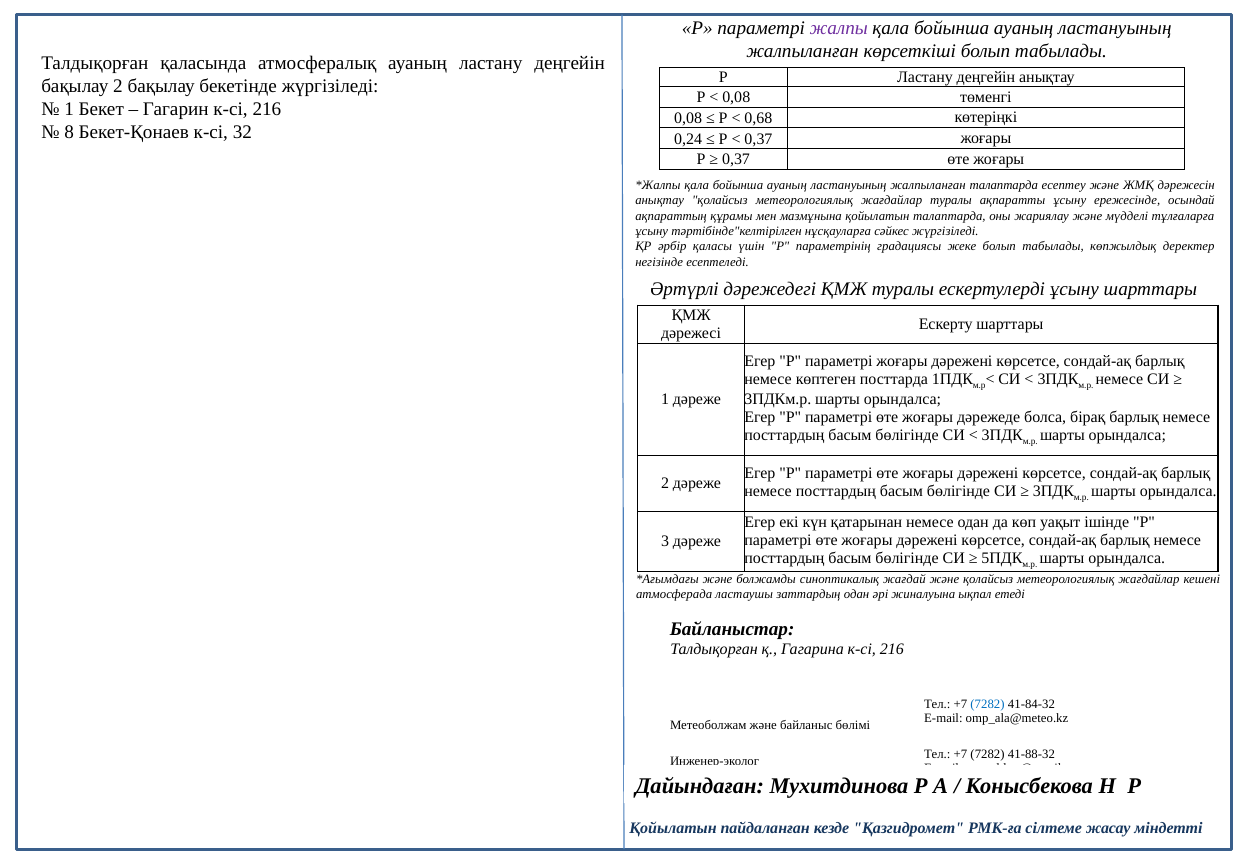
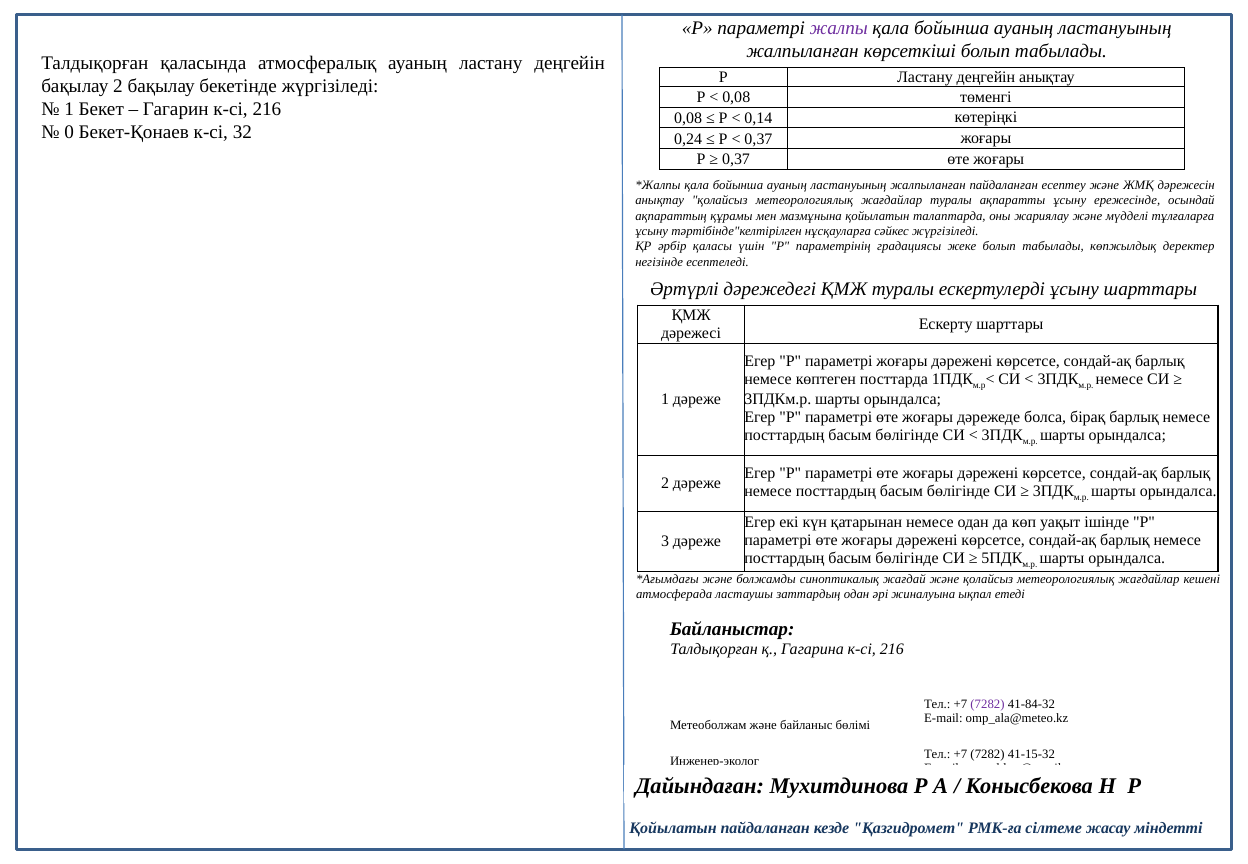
0,68: 0,68 -> 0,14 (758, 118)
8: 8 -> 0 (69, 133)
жалпыланған талаптарда: талаптарда -> пайдаланған (1004, 185)
7282 colour: blue -> purple (988, 704)
41-88-32: 41-88-32 -> 41-15-32 (1031, 754)
